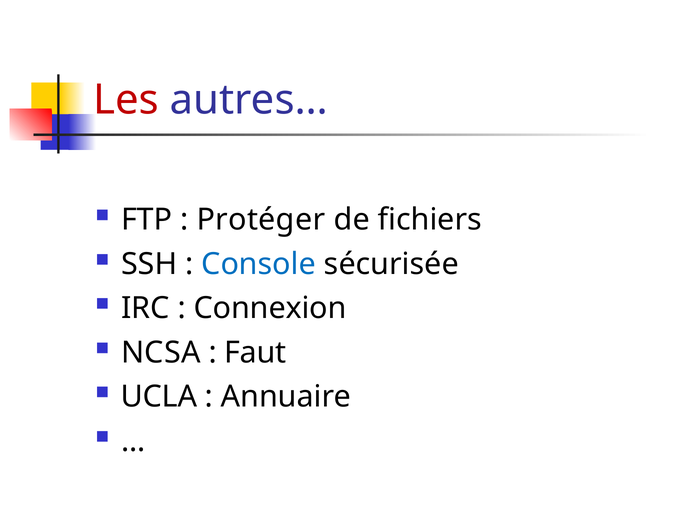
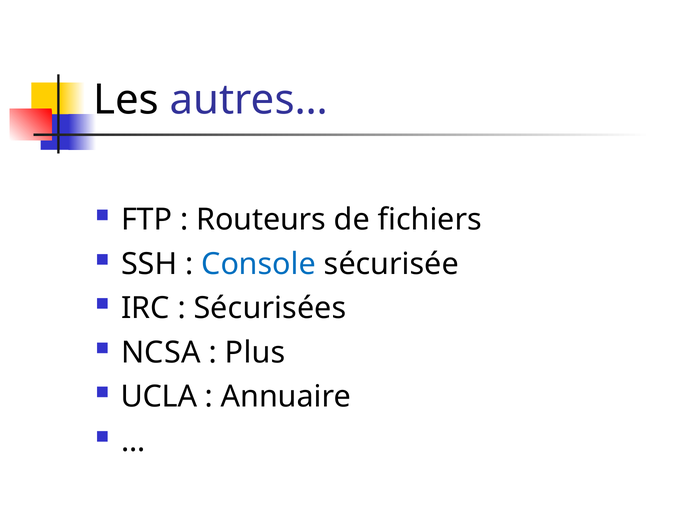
Les colour: red -> black (126, 100)
Protéger: Protéger -> Routeurs (261, 220)
Connexion: Connexion -> Sécurisées (270, 308)
Faut: Faut -> Plus (255, 353)
